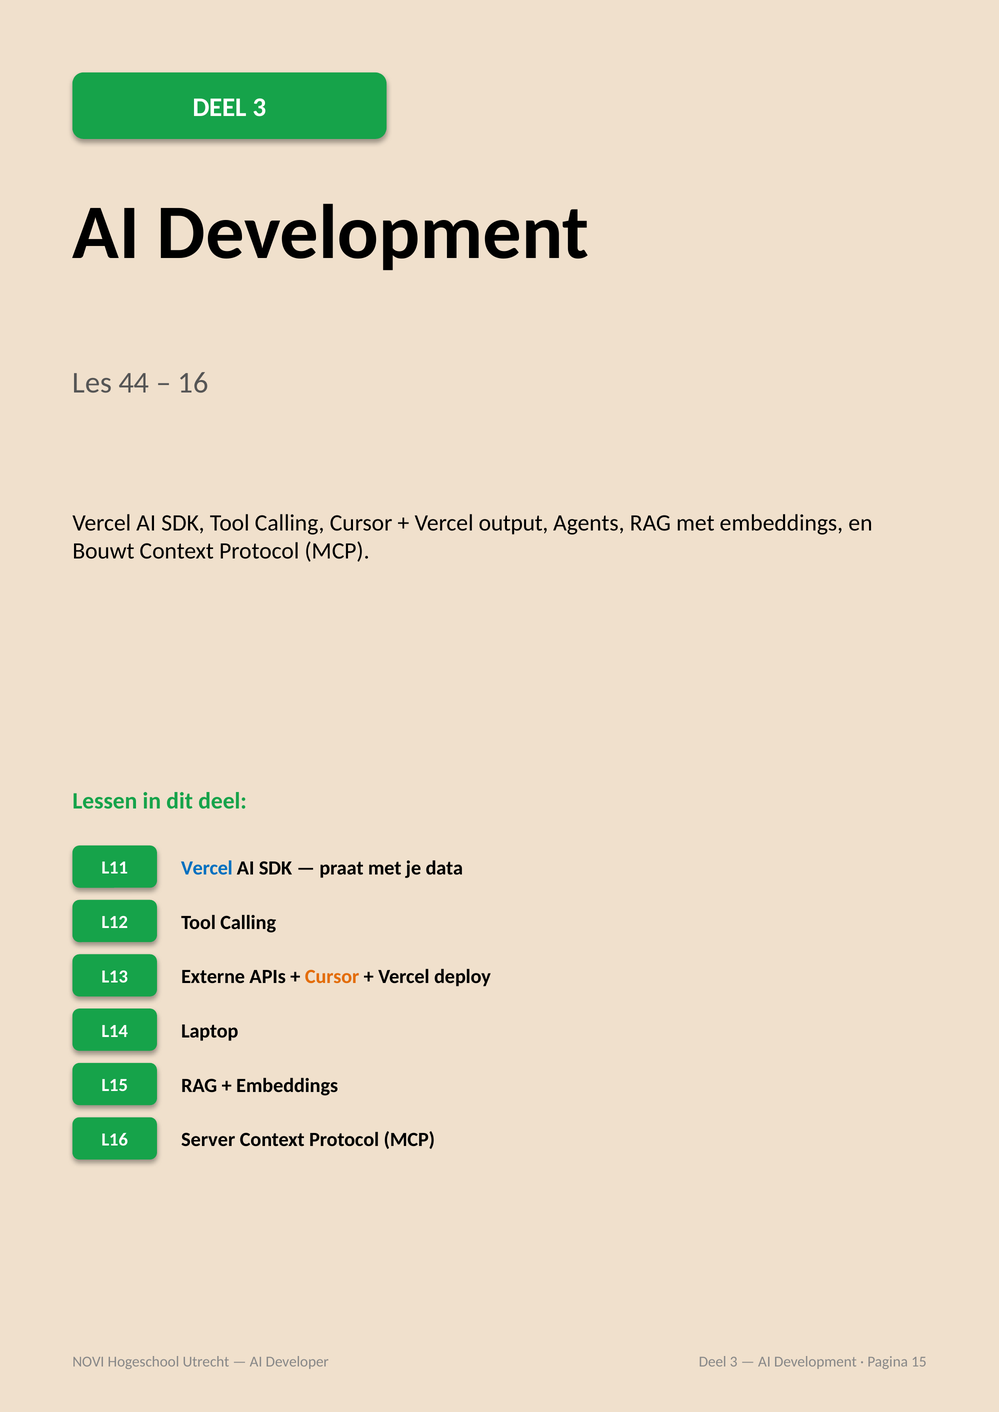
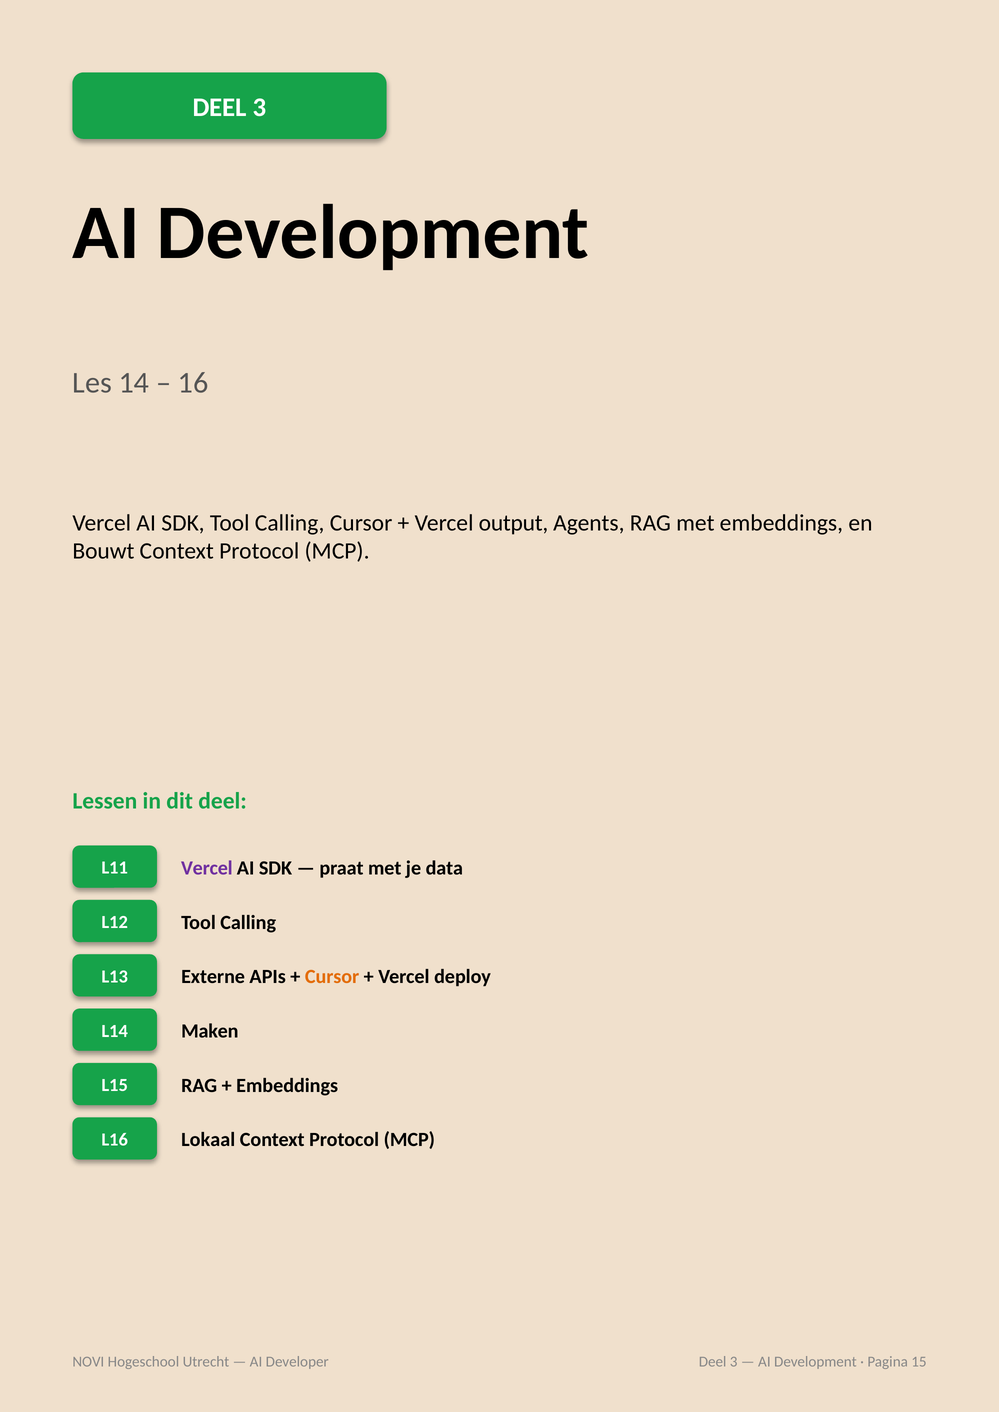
44: 44 -> 14 (134, 383)
Vercel colour: blue -> purple (207, 868)
Laptop: Laptop -> Maken (210, 1031)
Server: Server -> Lokaal (208, 1140)
